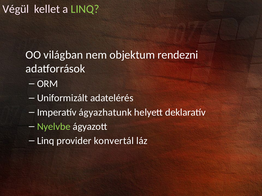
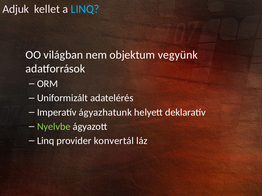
Végül: Végül -> Adjuk (16, 9)
LINQ colour: light green -> light blue (85, 9)
rendezni: rendezni -> vegyünk (178, 55)
